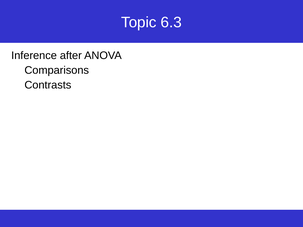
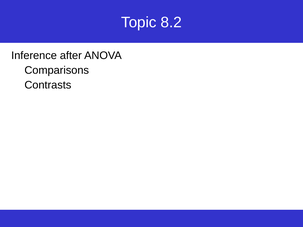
6.3: 6.3 -> 8.2 (171, 23)
